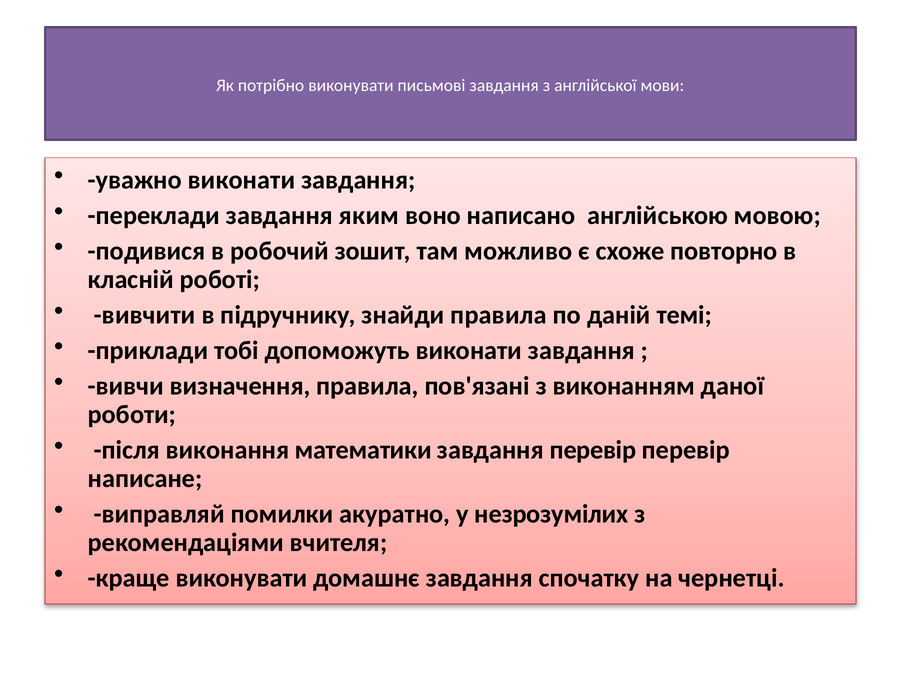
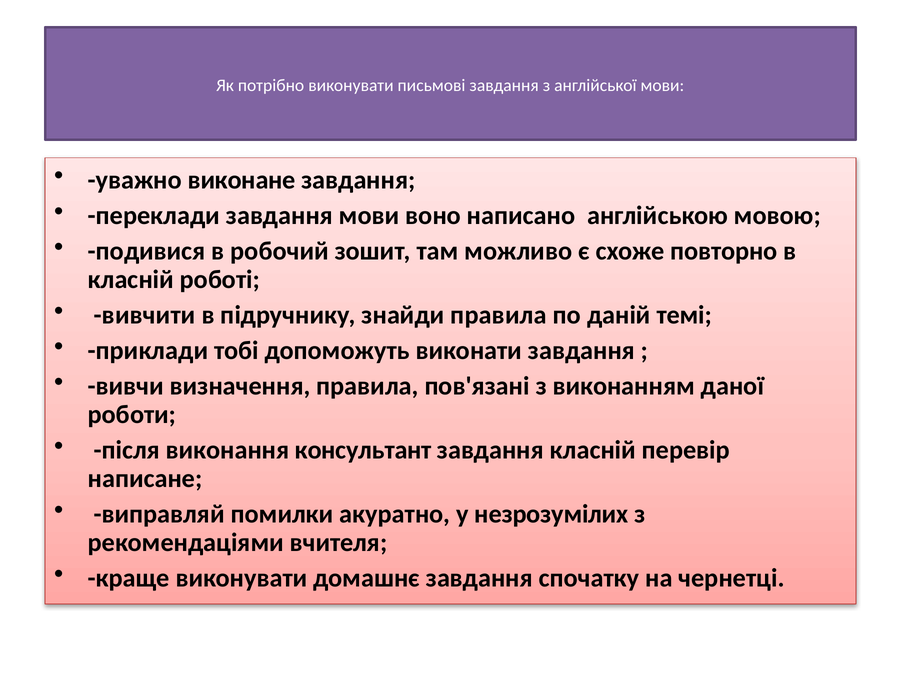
уважно виконати: виконати -> виконане (242, 180)
завдання яким: яким -> мови (369, 215)
математики: математики -> консультант (363, 450)
завдання перевір: перевір -> класній (593, 450)
